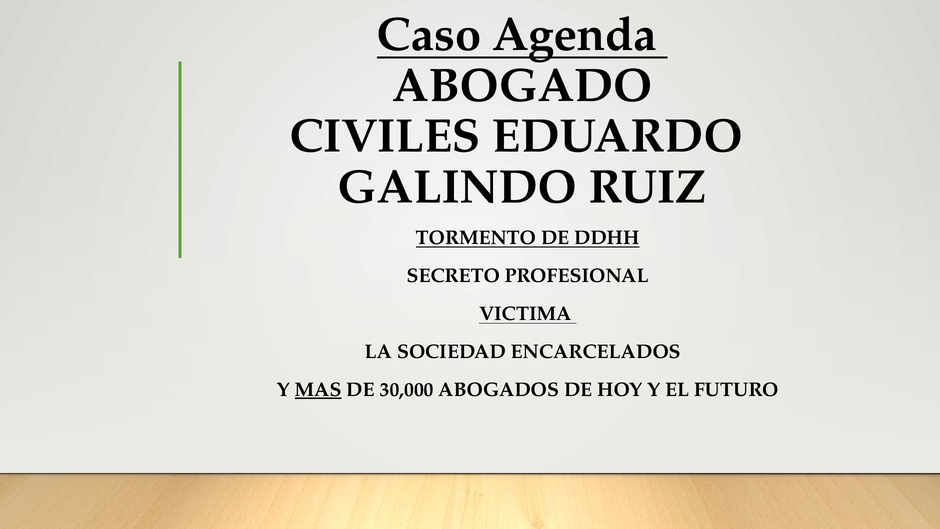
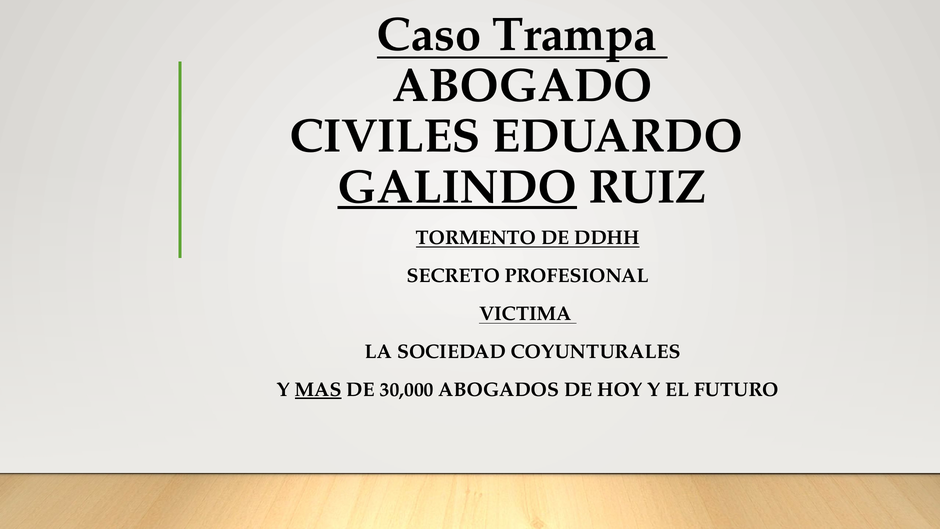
Agenda: Agenda -> Trampa (575, 35)
GALINDO underline: none -> present (457, 187)
ENCARCELADOS: ENCARCELADOS -> COYUNTURALES (596, 352)
